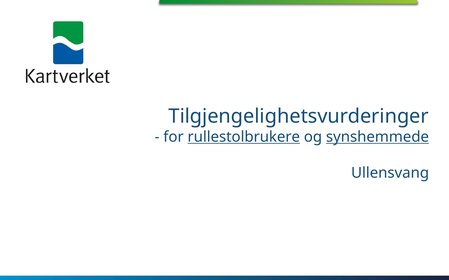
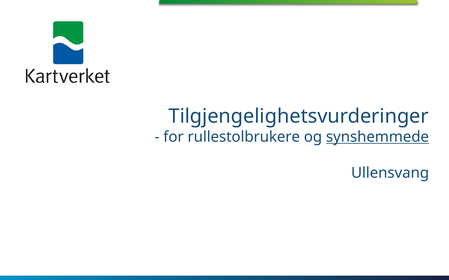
rullestolbrukere underline: present -> none (244, 137)
